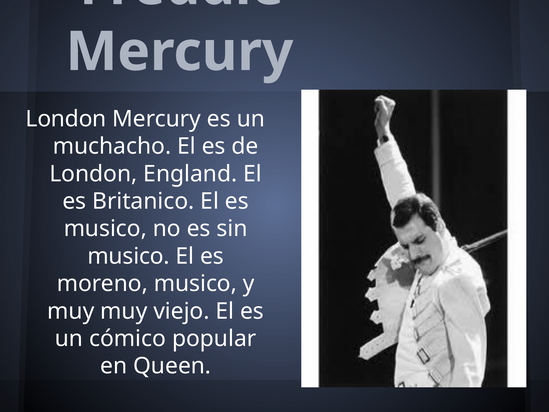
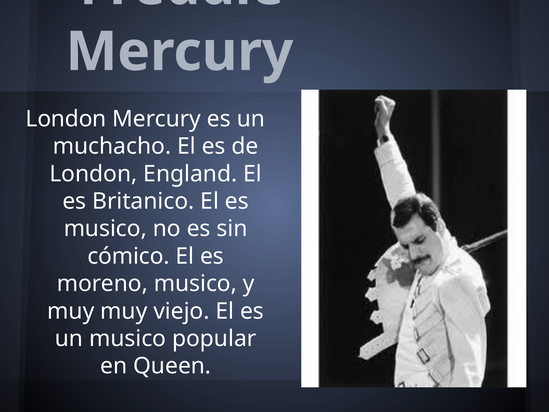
musico: musico -> cómico (129, 256)
un cómico: cómico -> musico (128, 338)
